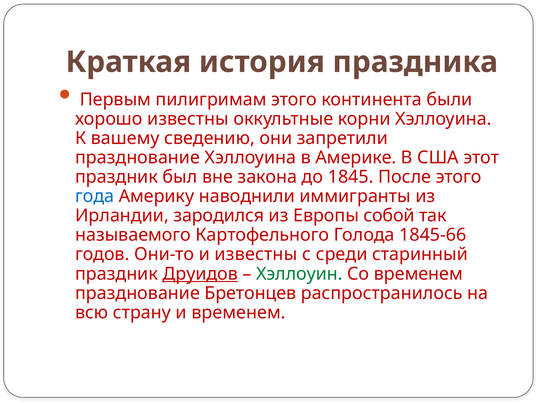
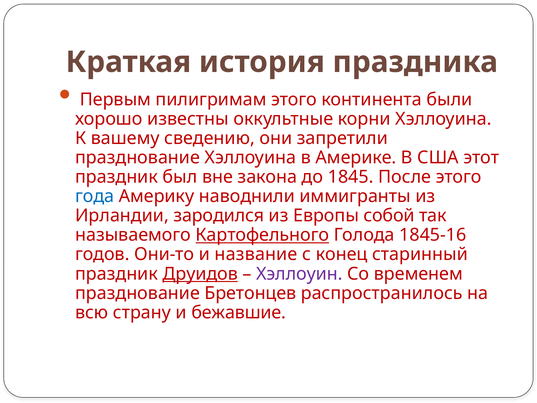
Картофельного underline: none -> present (262, 235)
1845-66: 1845-66 -> 1845-16 (433, 235)
и известны: известны -> название (256, 254)
среди: среди -> конец (342, 254)
Хэллоуин colour: green -> purple (299, 274)
и временем: временем -> бежавшие (239, 312)
